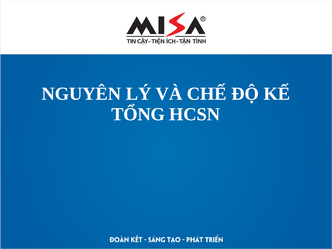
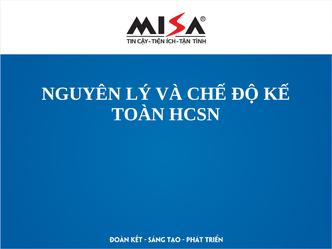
TỔNG: TỔNG -> TOÀN (138, 114)
